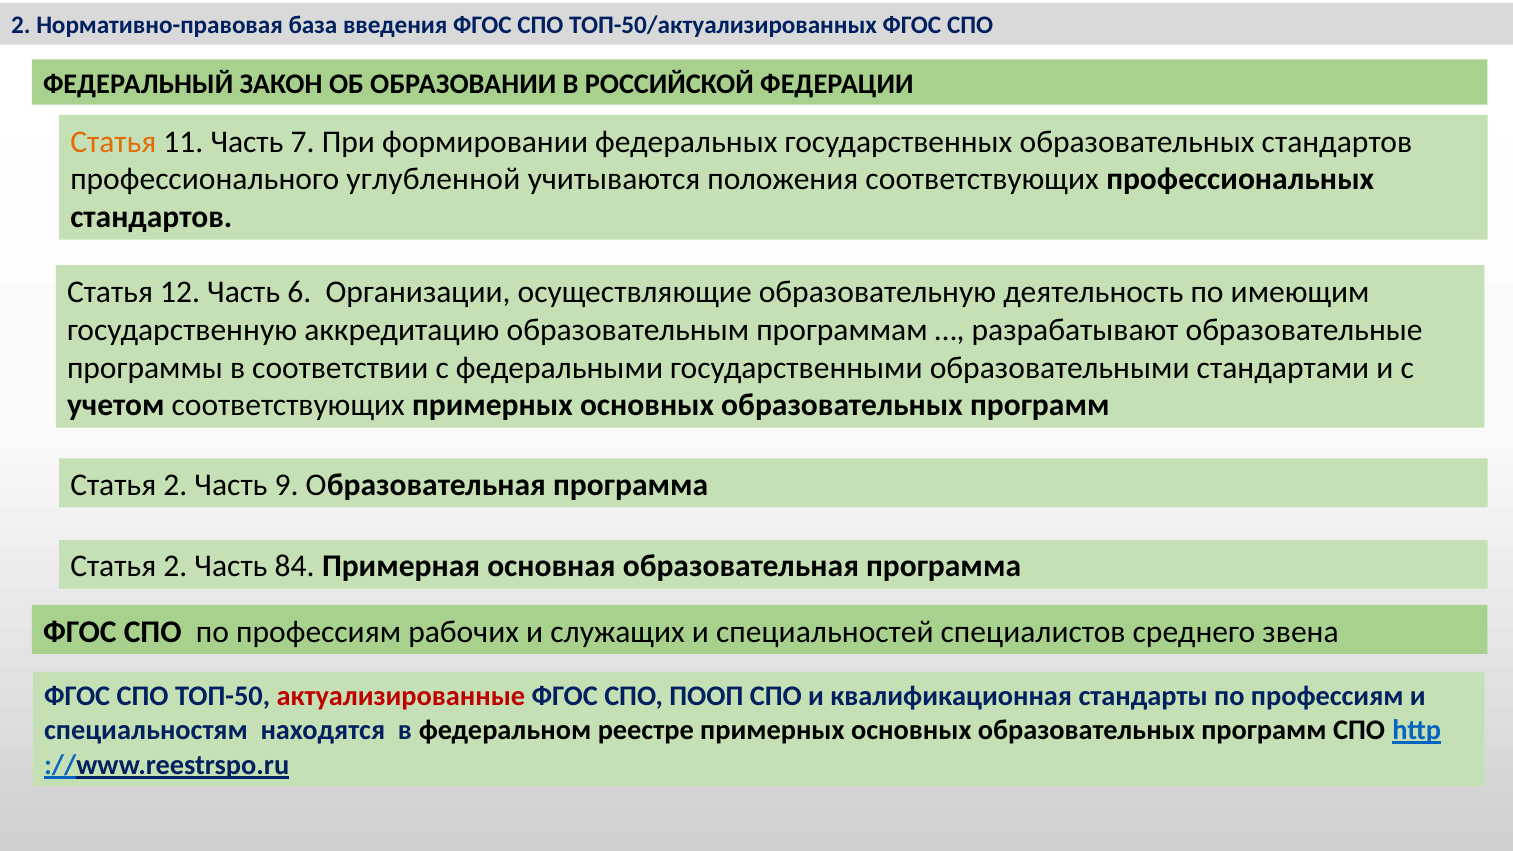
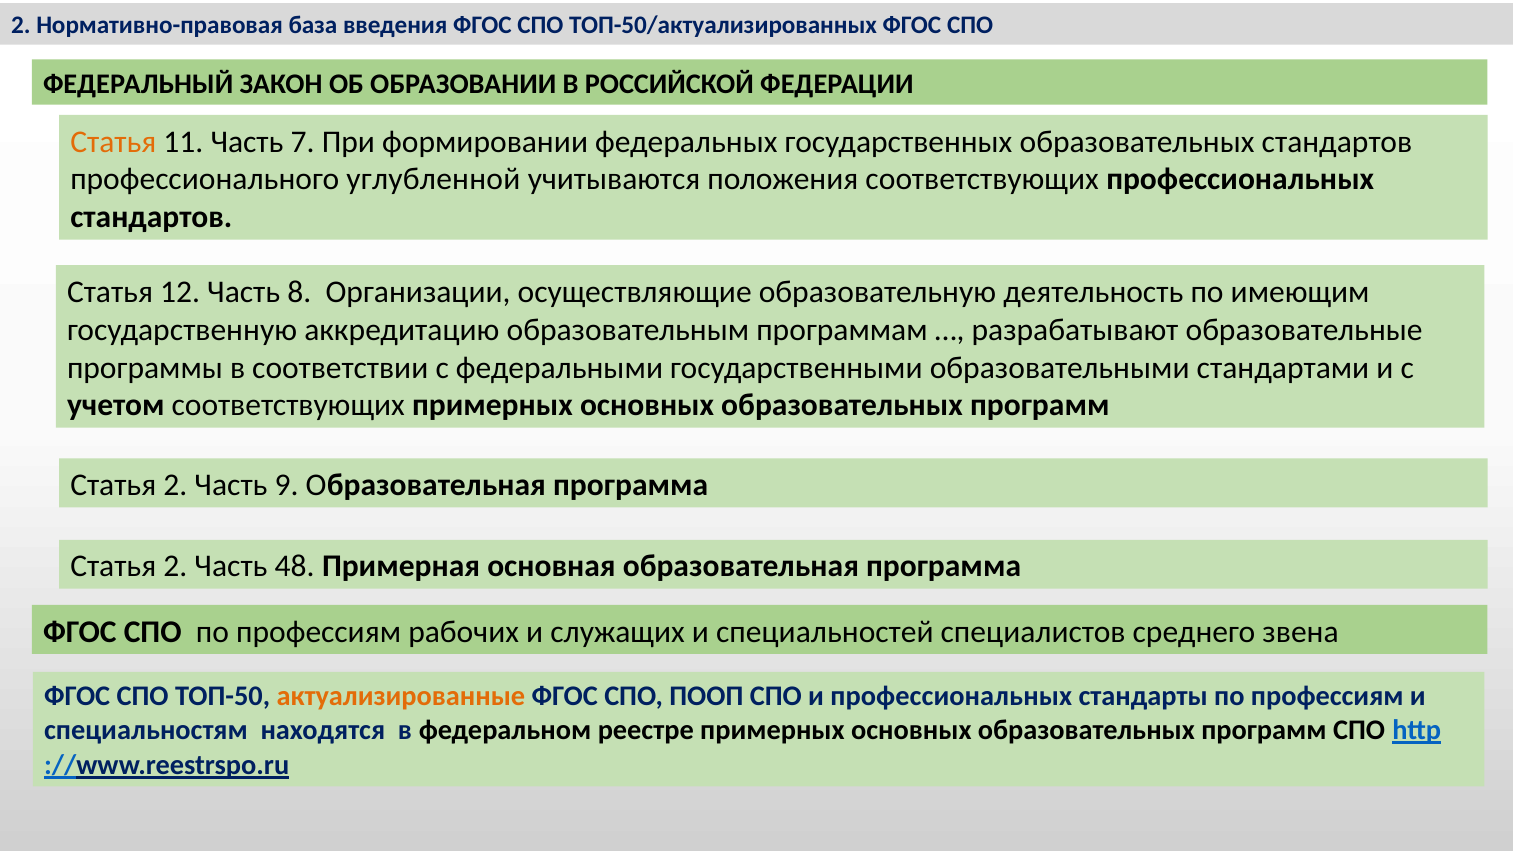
6: 6 -> 8 (299, 292)
84: 84 -> 48 (295, 567)
актуализированные colour: red -> orange (401, 696)
и квалификационная: квалификационная -> профессиональных (951, 696)
